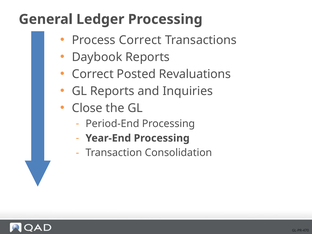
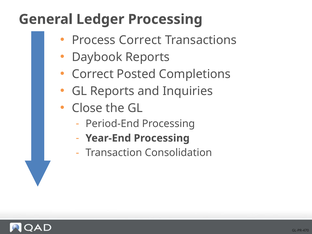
Revaluations: Revaluations -> Completions (195, 74)
